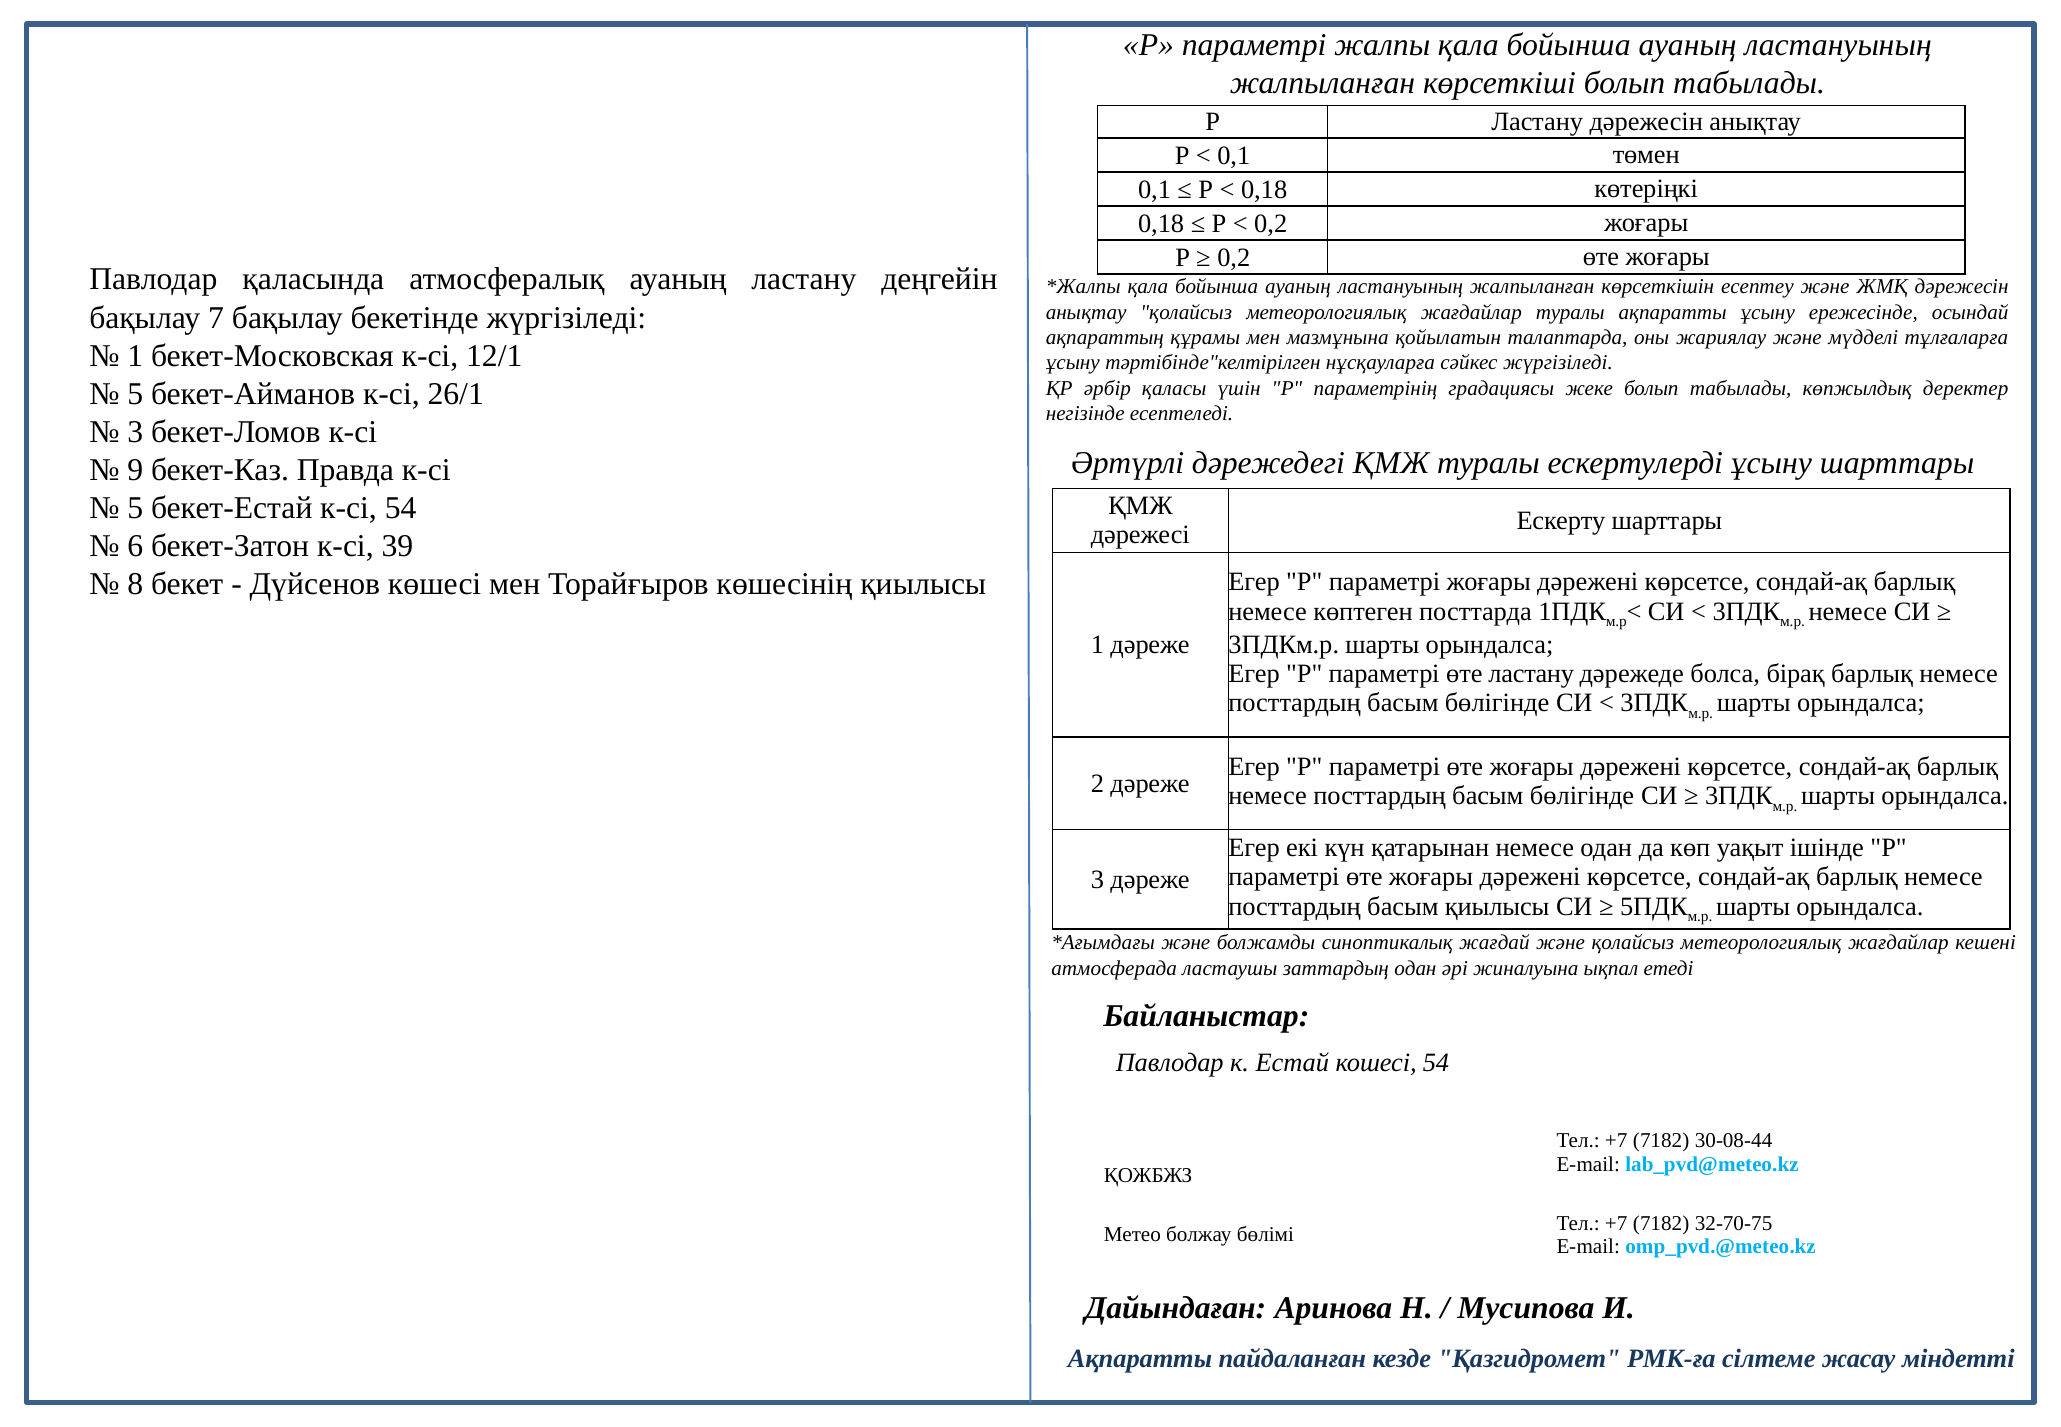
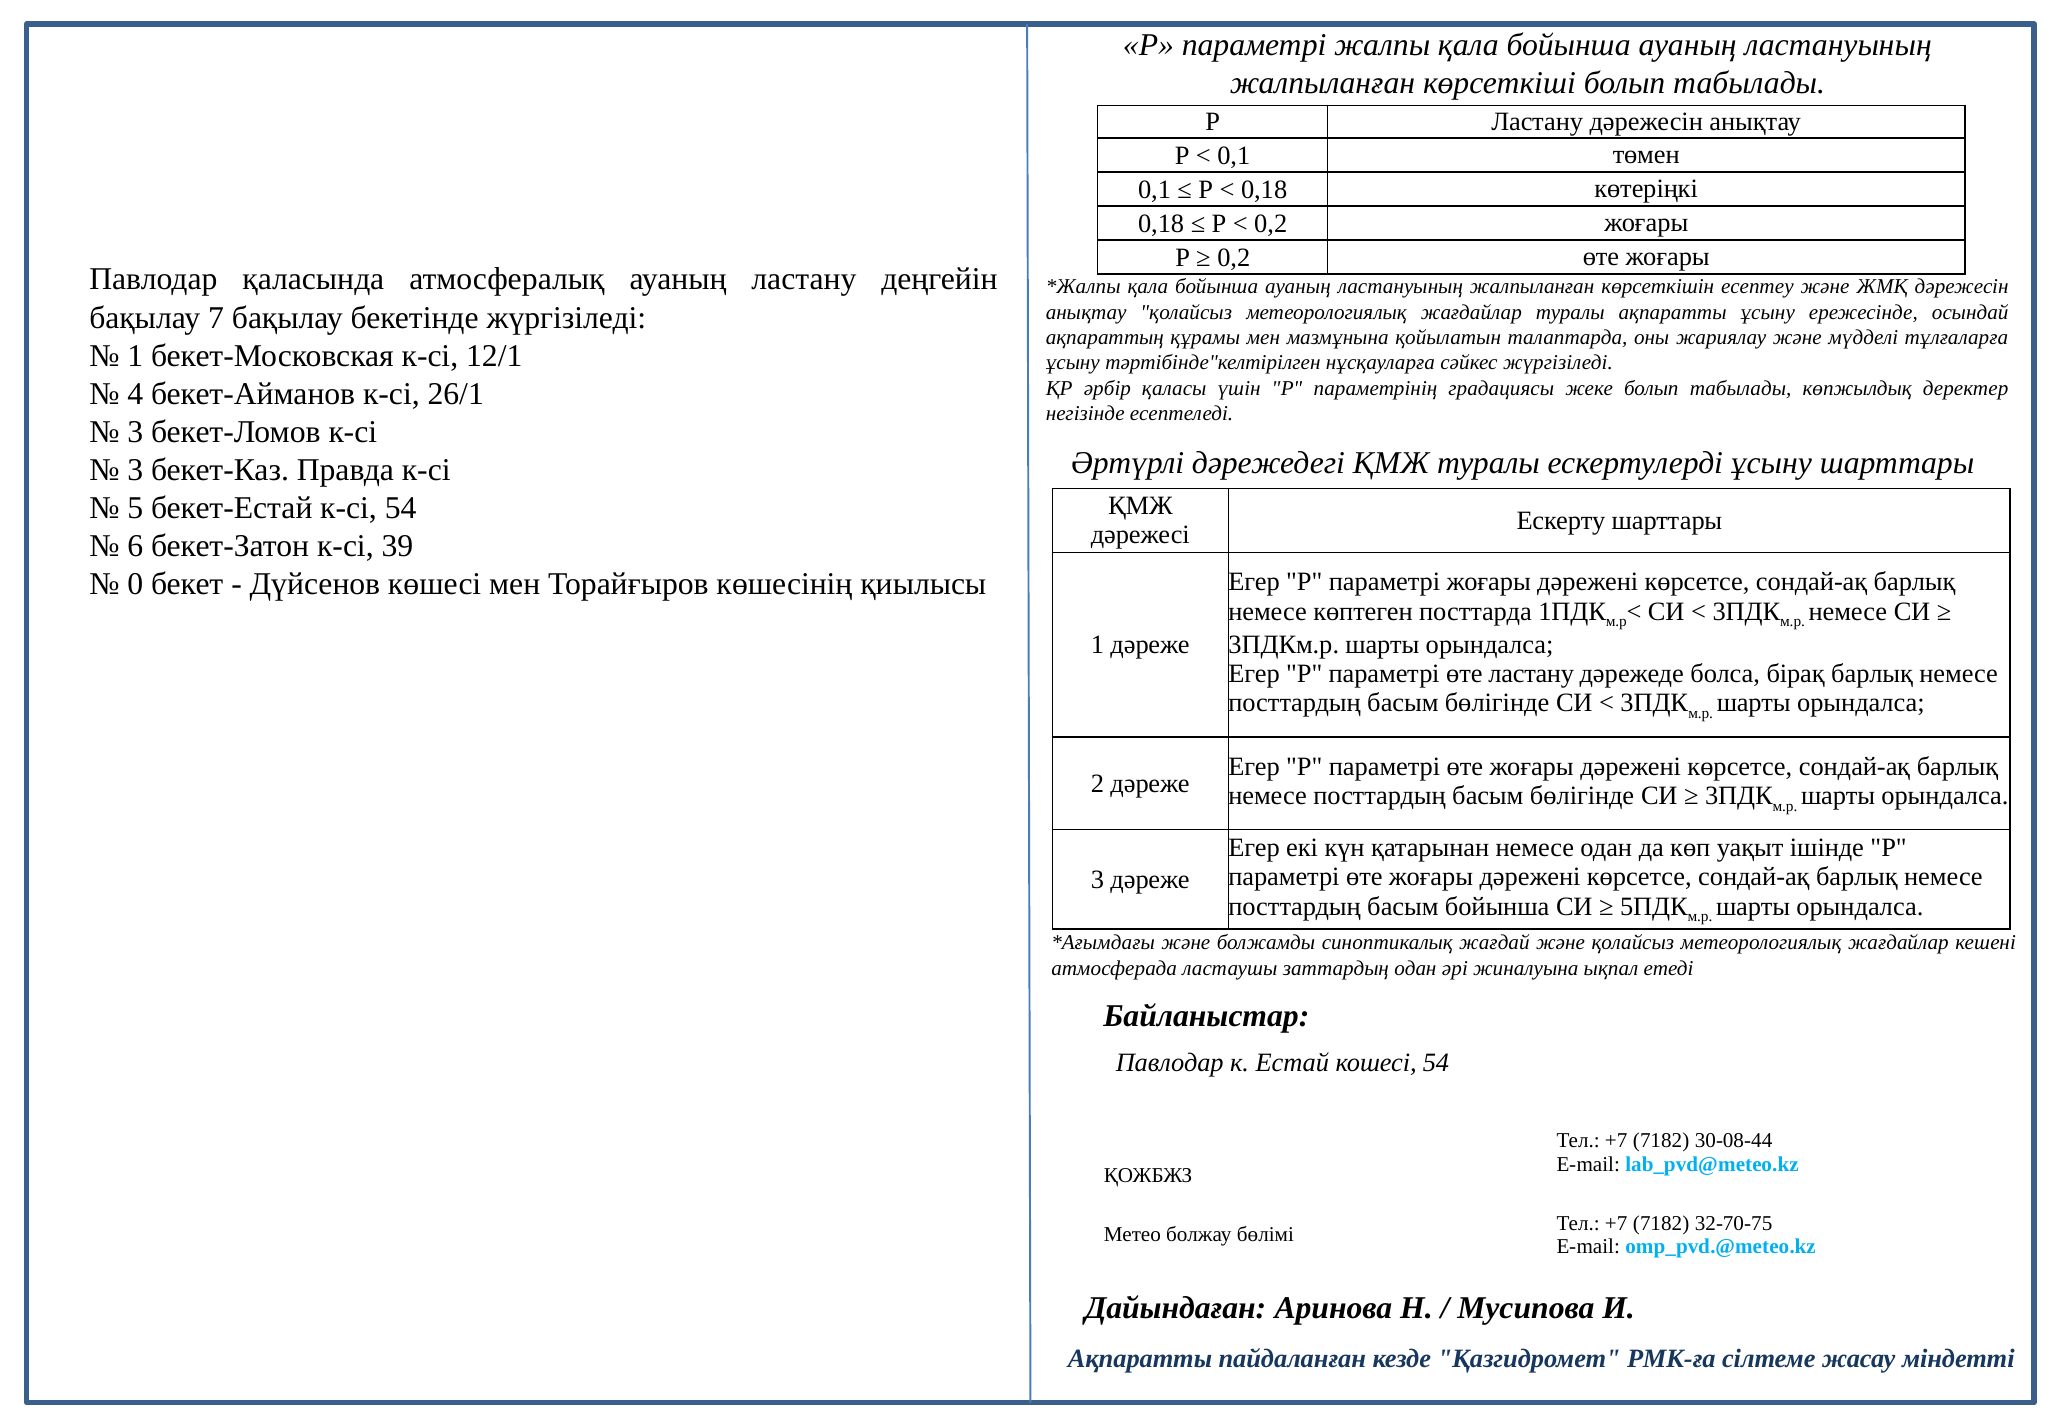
5: 5 -> 4 (135, 394)
9: 9 -> 3 (135, 470)
8: 8 -> 0 (135, 584)
басым қиылысы: қиылысы -> бойынша (1497, 906)
